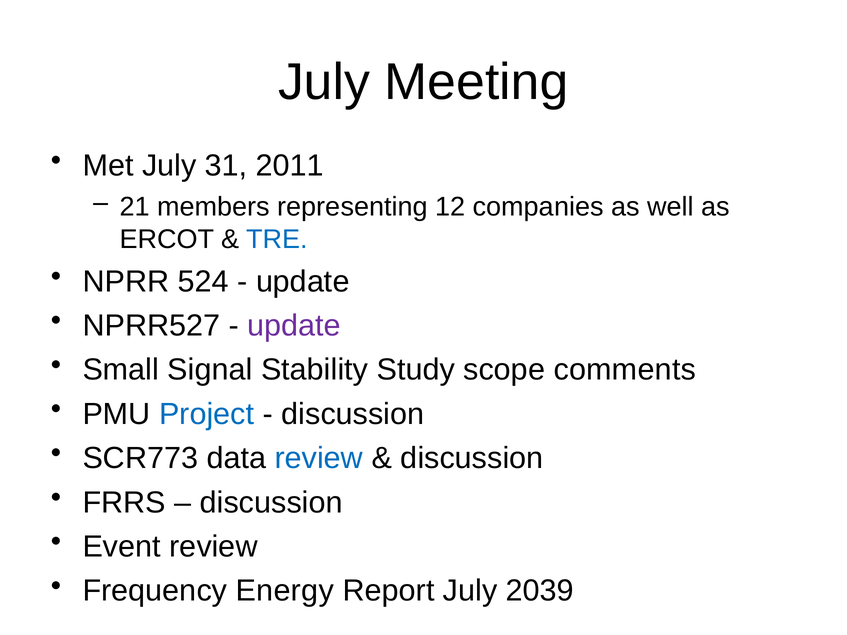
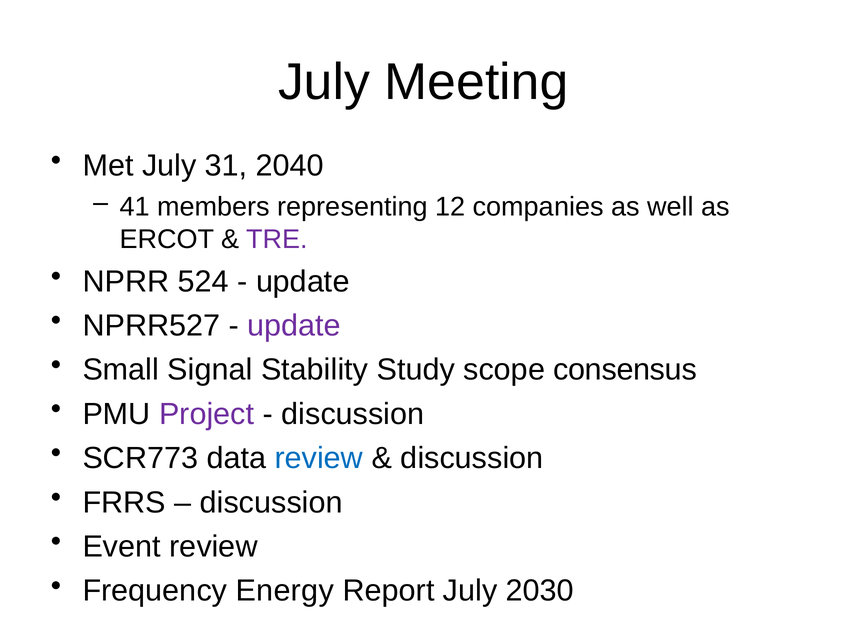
2011: 2011 -> 2040 (290, 166)
21: 21 -> 41 (135, 207)
TRE colour: blue -> purple (277, 239)
comments: comments -> consensus (625, 370)
Project colour: blue -> purple (207, 414)
2039: 2039 -> 2030 (540, 591)
